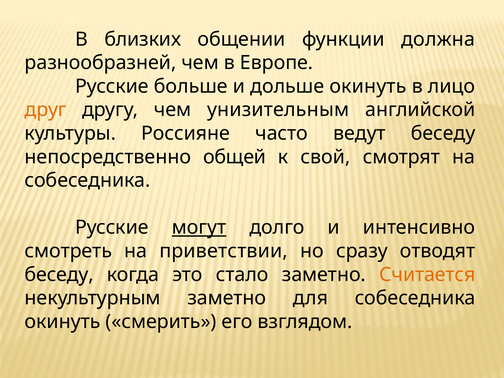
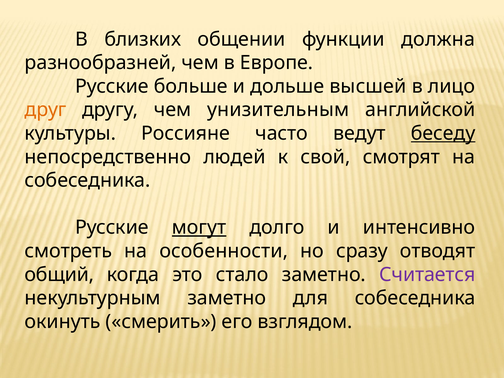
дольше окинуть: окинуть -> высшей (368, 86)
беседу underline: none -> present (443, 133)
общей: общей -> людей (234, 157)
приветствии: приветствии -> особенности (224, 251)
беседу: беседу -> общий (59, 275)
Считается colour: orange -> purple (427, 275)
